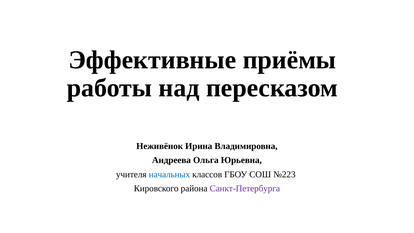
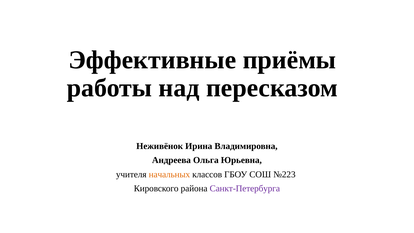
начальных colour: blue -> orange (169, 174)
